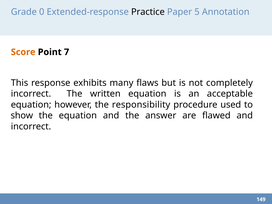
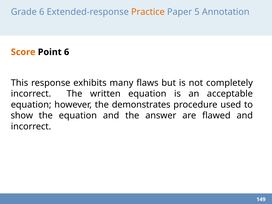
Grade 0: 0 -> 6 (42, 12)
Practice colour: black -> orange (148, 12)
Point 7: 7 -> 6 (67, 52)
responsibility: responsibility -> demonstrates (141, 105)
